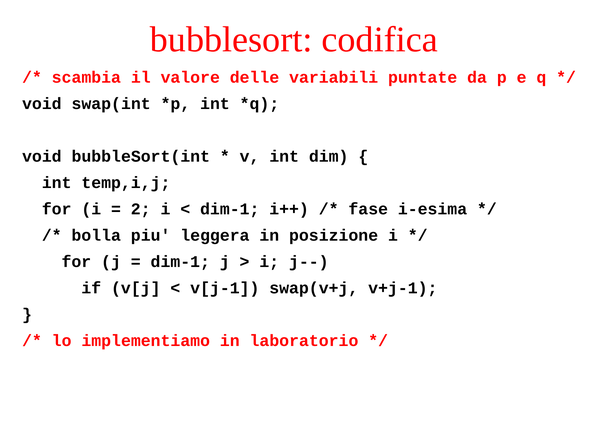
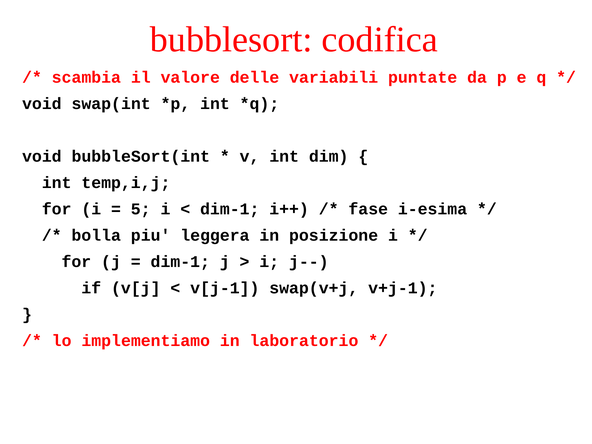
2: 2 -> 5 (141, 209)
